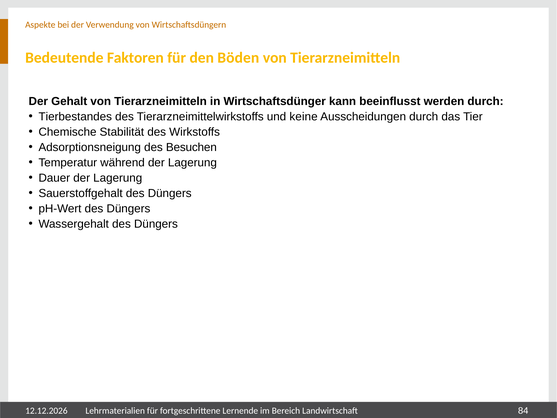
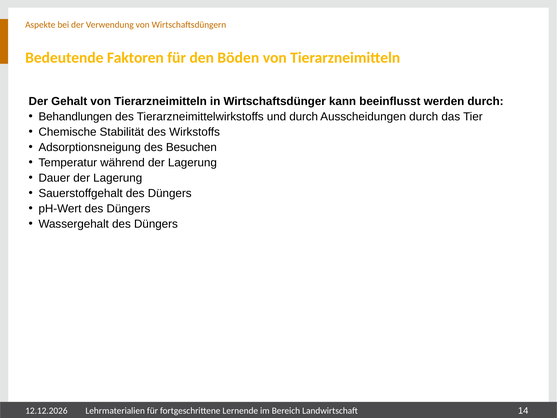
Tierbestandes: Tierbestandes -> Behandlungen (75, 117)
und keine: keine -> durch (304, 117)
84: 84 -> 14 (523, 410)
